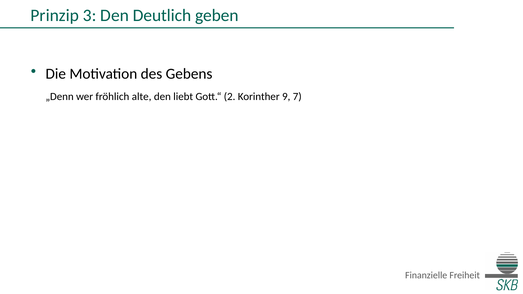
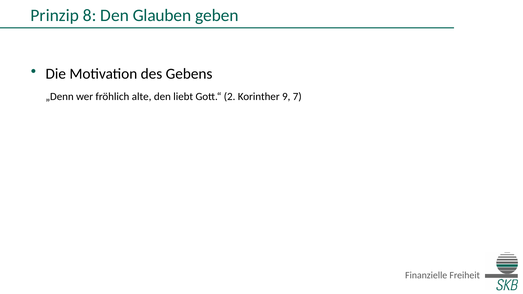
3: 3 -> 8 (90, 16)
Deutlich: Deutlich -> Glauben (162, 16)
